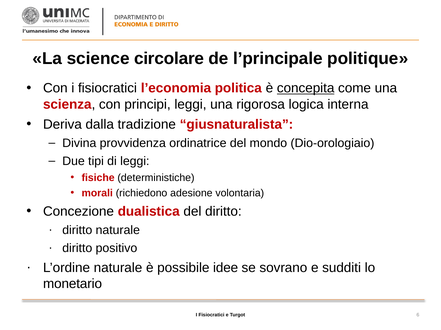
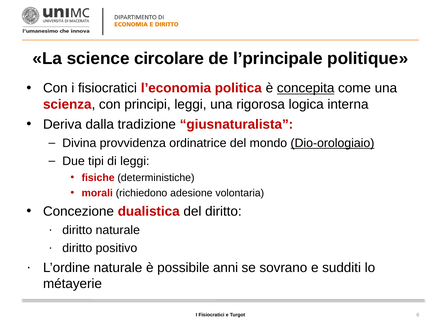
Dio-orologiaio underline: none -> present (332, 143)
idee: idee -> anni (226, 268)
monetario: monetario -> métayerie (72, 284)
